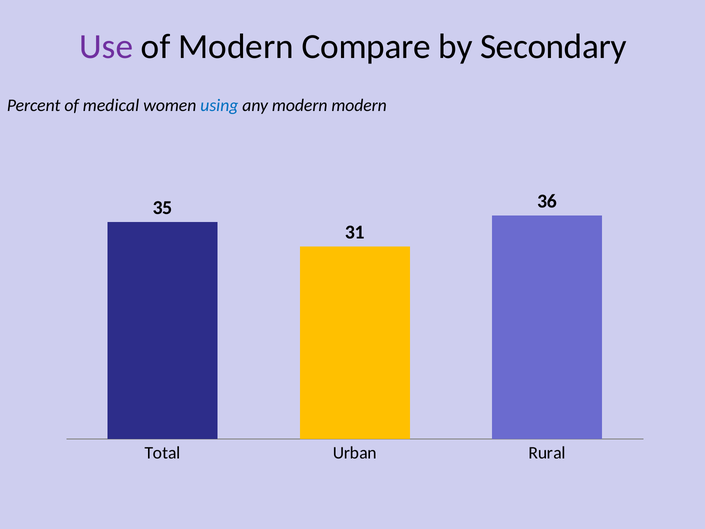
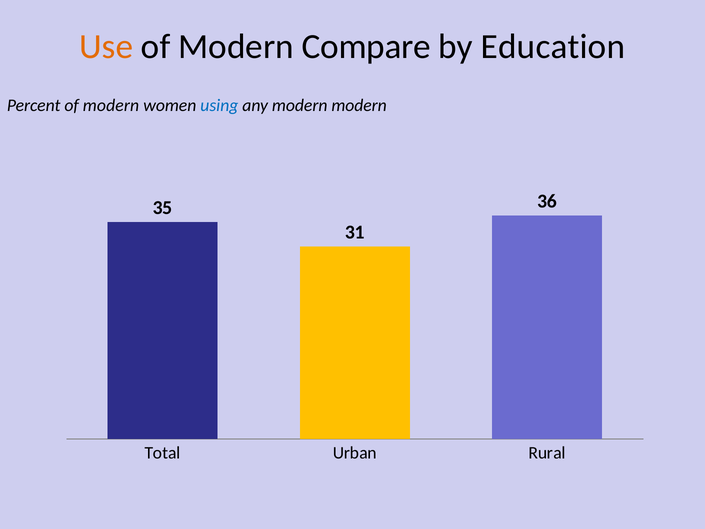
Use colour: purple -> orange (106, 47)
Secondary: Secondary -> Education (553, 47)
Percent of medical: medical -> modern (111, 105)
